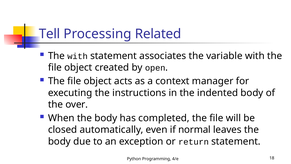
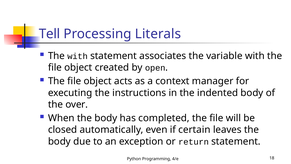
Related: Related -> Literals (158, 34)
normal: normal -> certain (194, 129)
